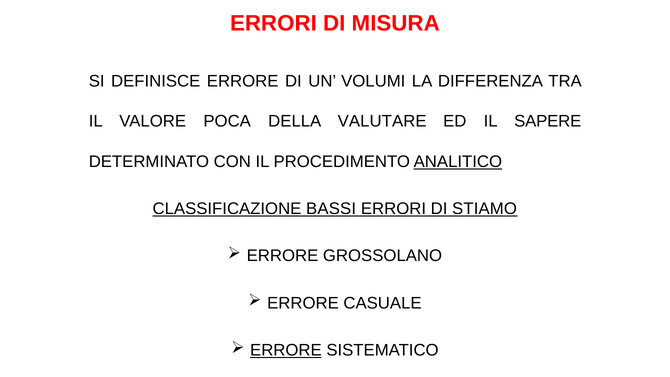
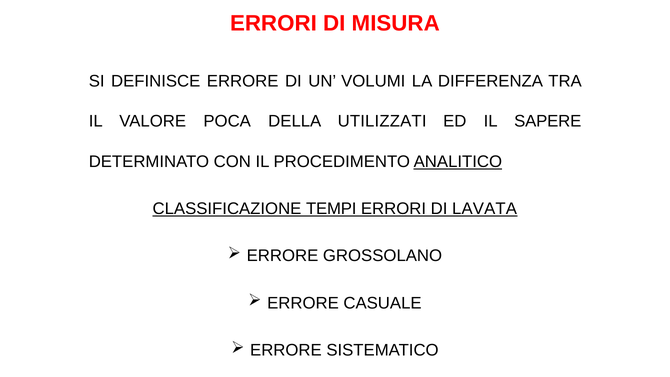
VALUTARE: VALUTARE -> UTILIZZATI (382, 121)
BASSI: BASSI -> TEMPI (331, 209)
STIAMO: STIAMO -> LAVATA (485, 209)
ERRORE underline: present -> none (286, 350)
